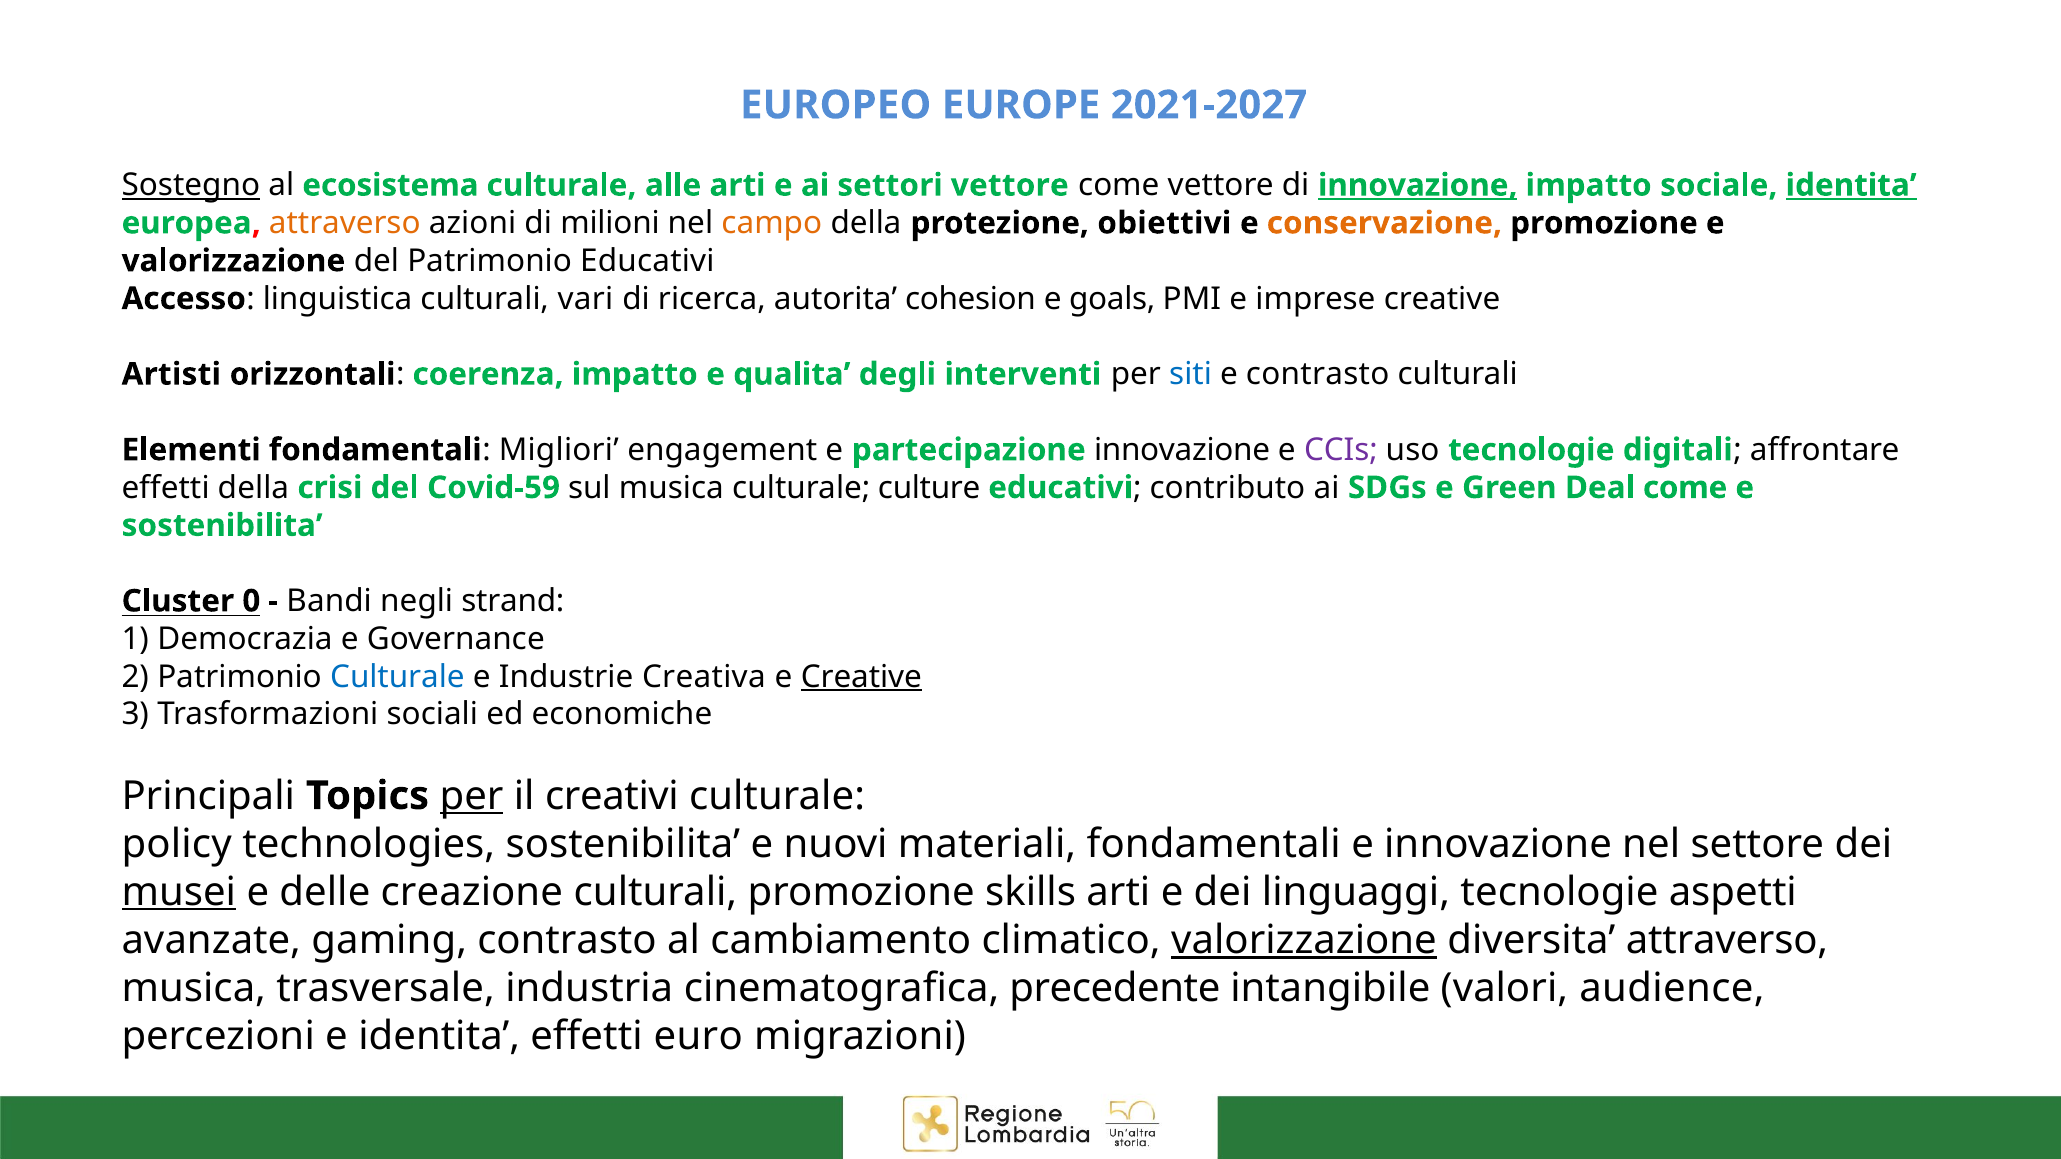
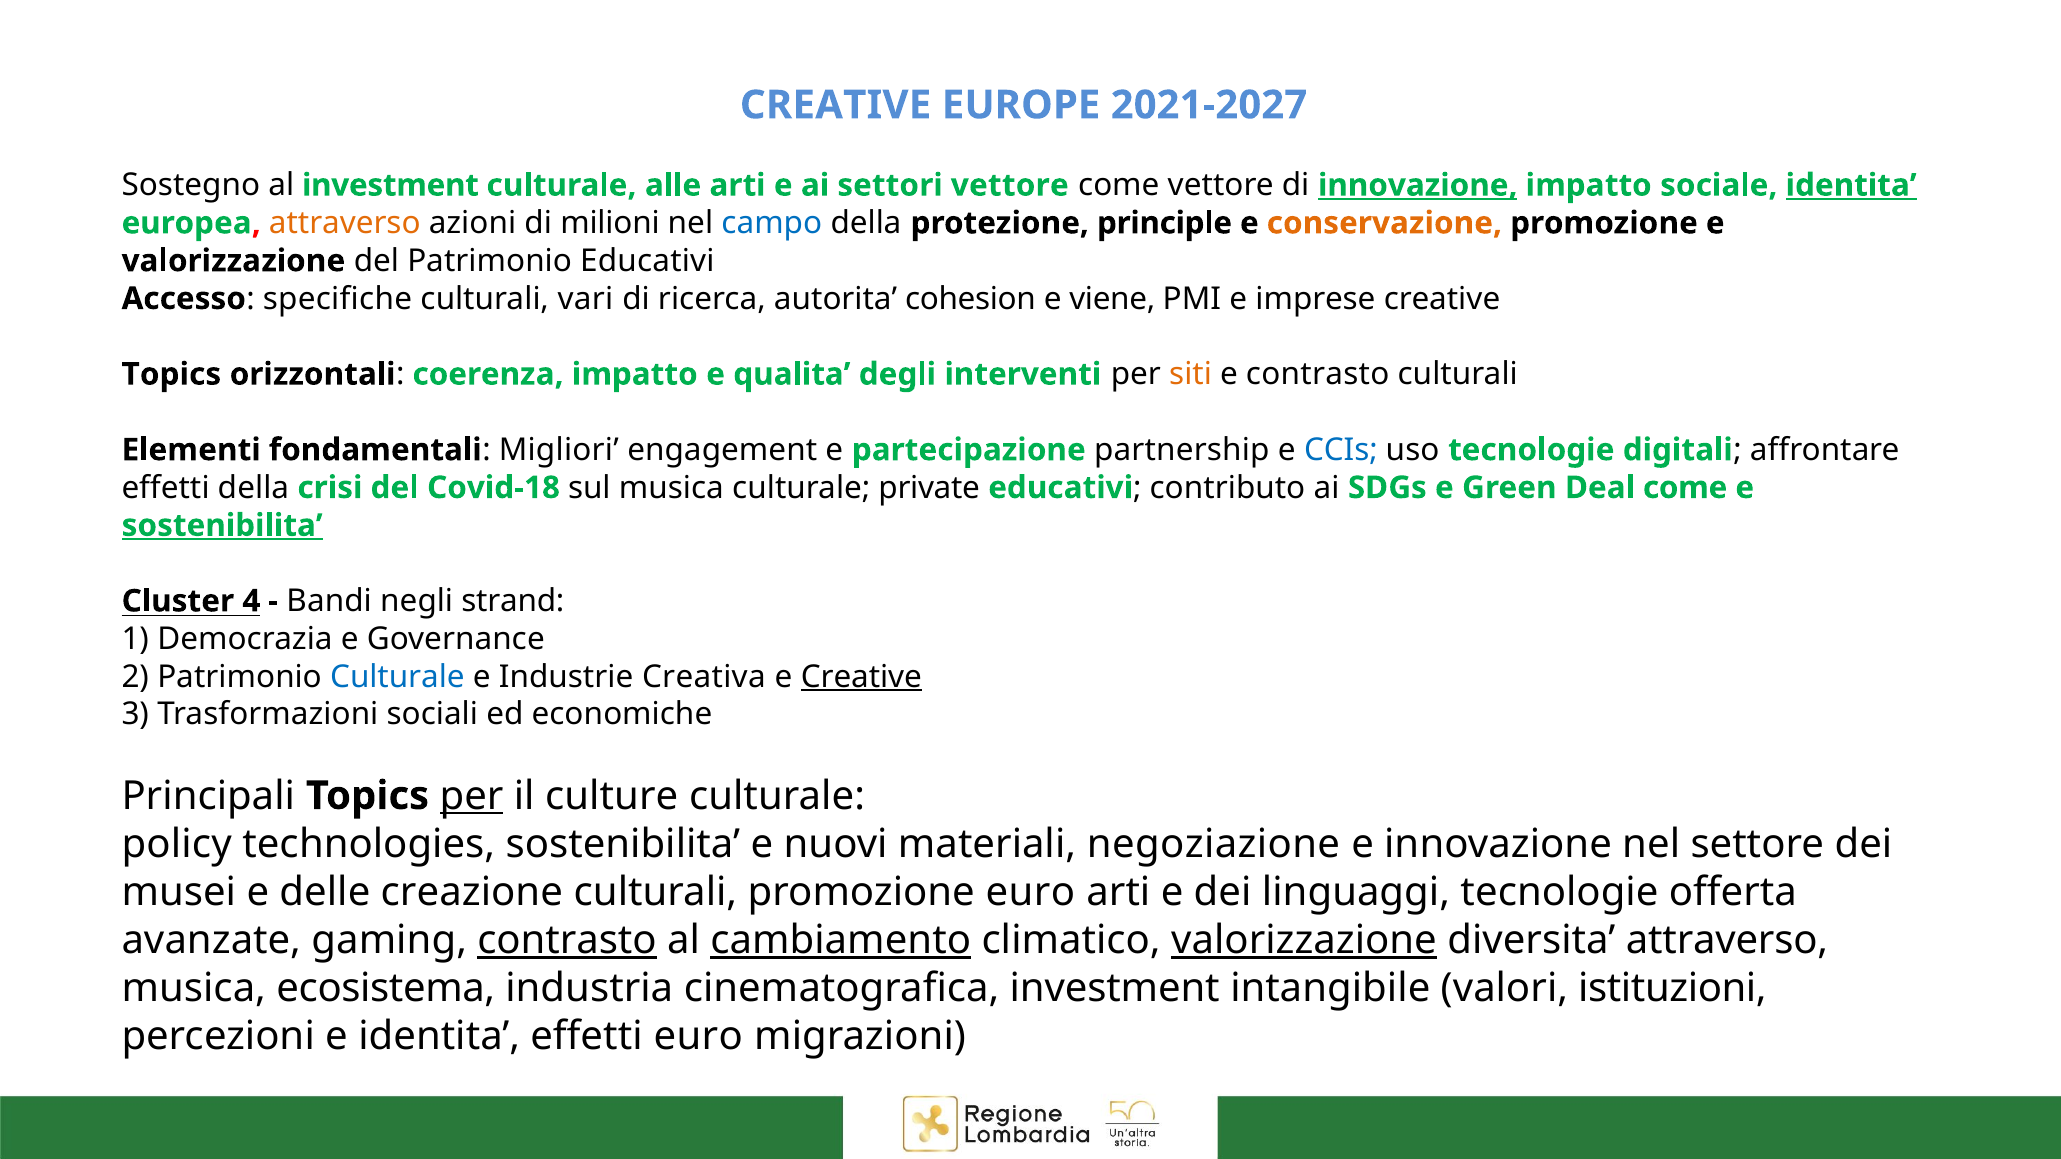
EUROPEO: EUROPEO -> CREATIVE (836, 105)
Sostegno underline: present -> none (191, 185)
al ecosistema: ecosistema -> investment (390, 185)
campo colour: orange -> blue (772, 223)
obiettivi: obiettivi -> principle (1165, 223)
linguistica: linguistica -> specifiche (337, 299)
goals: goals -> viene (1112, 299)
Artisti: Artisti -> Topics (171, 374)
siti colour: blue -> orange (1191, 374)
partecipazione innovazione: innovazione -> partnership (1182, 450)
CCIs colour: purple -> blue (1341, 450)
Covid-59: Covid-59 -> Covid-18 (494, 488)
culture: culture -> private (929, 488)
sostenibilita underline: none -> present (222, 526)
0: 0 -> 4 (251, 601)
creativi: creativi -> culture (612, 796)
materiali fondamentali: fondamentali -> negoziazione (1213, 844)
musei underline: present -> none (179, 892)
promozione skills: skills -> euro (1030, 892)
aspetti: aspetti -> offerta (1733, 892)
contrasto underline: none -> present (567, 940)
cambiamento underline: none -> present (841, 940)
trasversale: trasversale -> ecosistema (386, 989)
cinematografica precedente: precedente -> investment (1115, 989)
audience: audience -> istituzioni (1672, 989)
